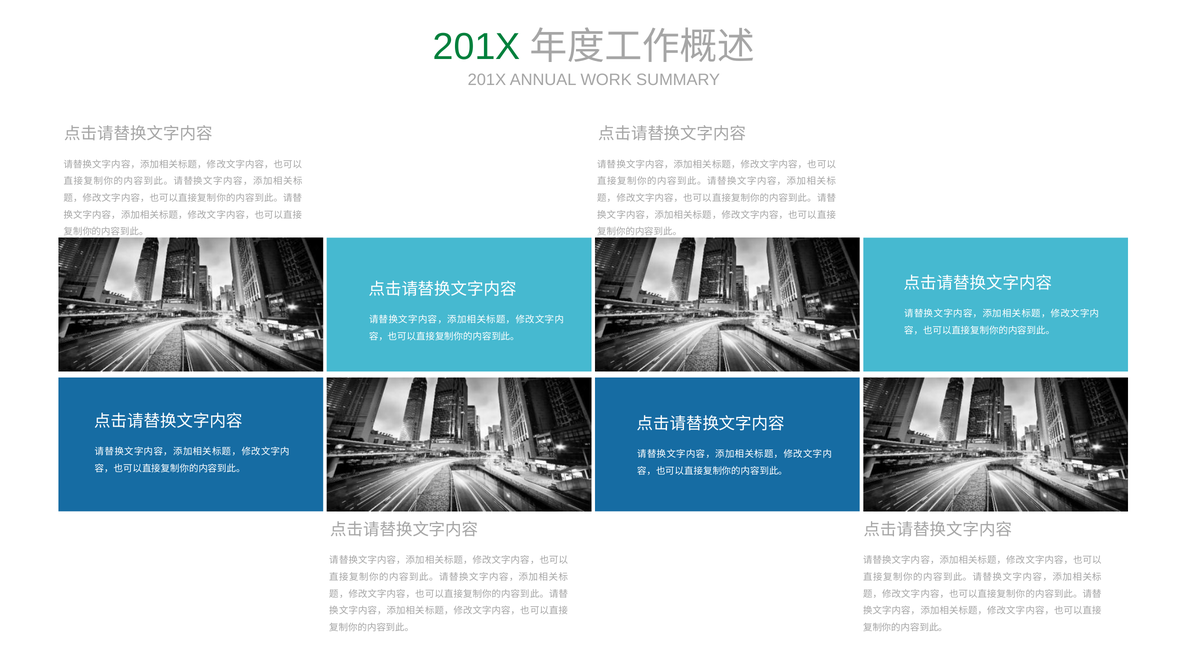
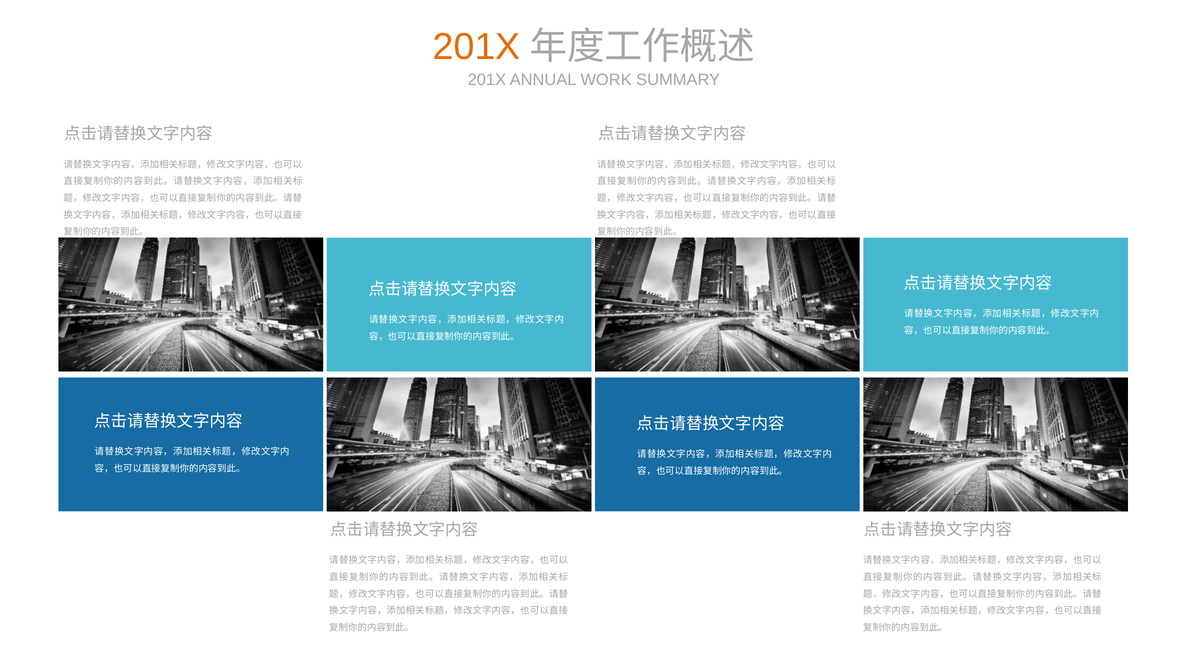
201X colour: green -> orange (477, 47)
